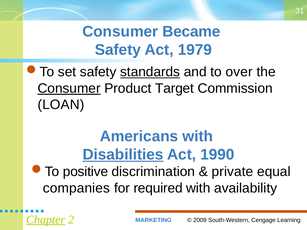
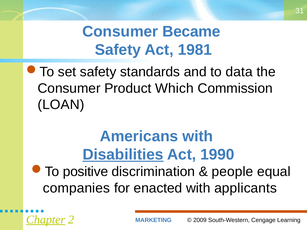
1979: 1979 -> 1981 (195, 50)
standards underline: present -> none (150, 72)
over: over -> data (239, 72)
Consumer underline: present -> none (69, 88)
Target: Target -> Which (174, 88)
private: private -> people (232, 172)
required: required -> enacted (158, 188)
availability: availability -> applicants (246, 188)
